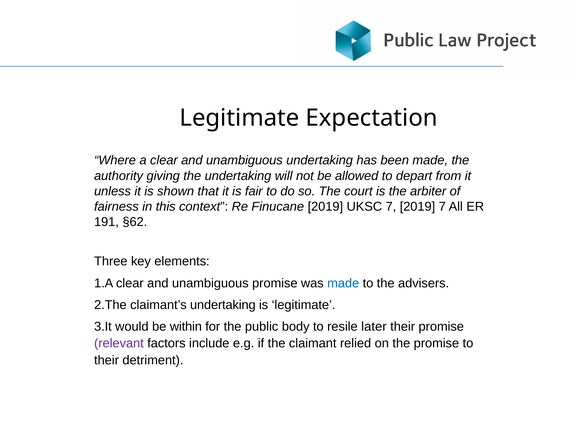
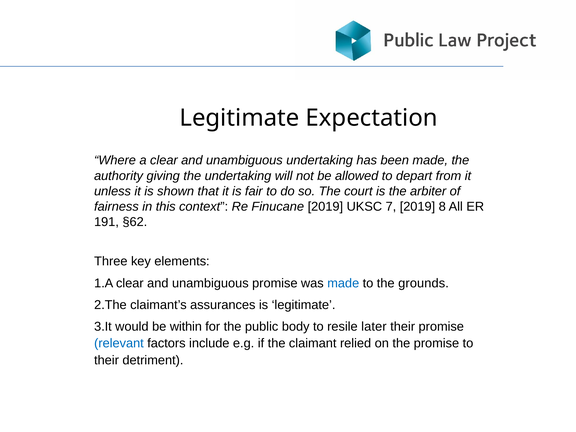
2019 7: 7 -> 8 (442, 206)
advisers: advisers -> grounds (424, 283)
claimant’s undertaking: undertaking -> assurances (223, 305)
relevant colour: purple -> blue (119, 343)
